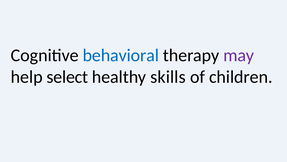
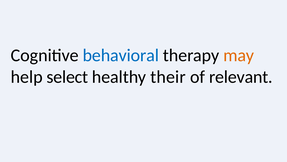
may colour: purple -> orange (239, 55)
skills: skills -> their (168, 77)
children: children -> relevant (241, 77)
